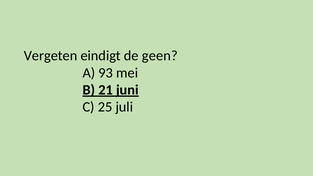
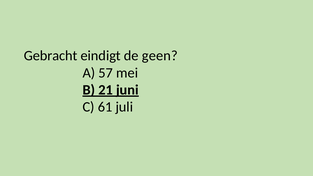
Vergeten: Vergeten -> Gebracht (51, 56)
93: 93 -> 57 (106, 73)
25: 25 -> 61 (105, 107)
